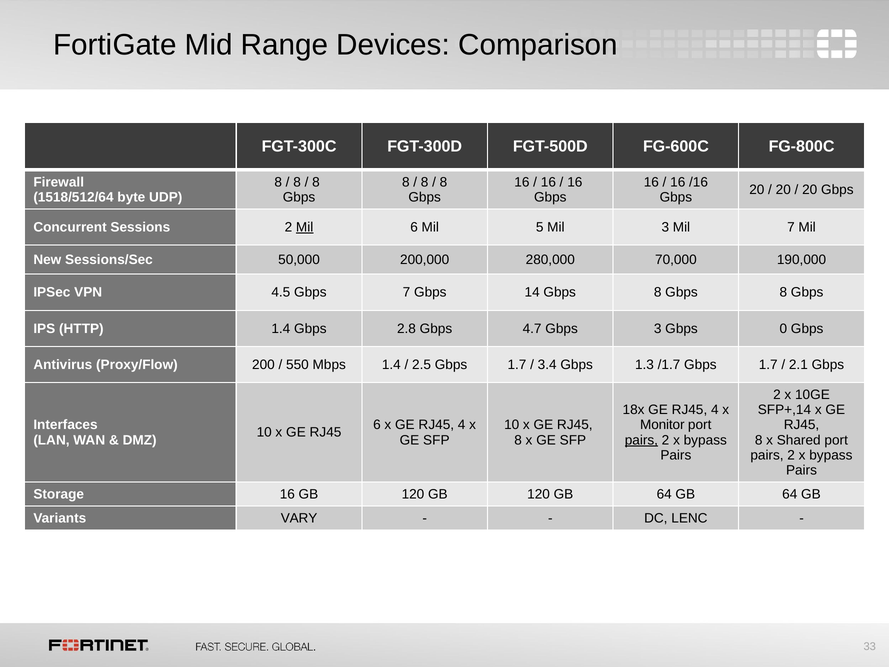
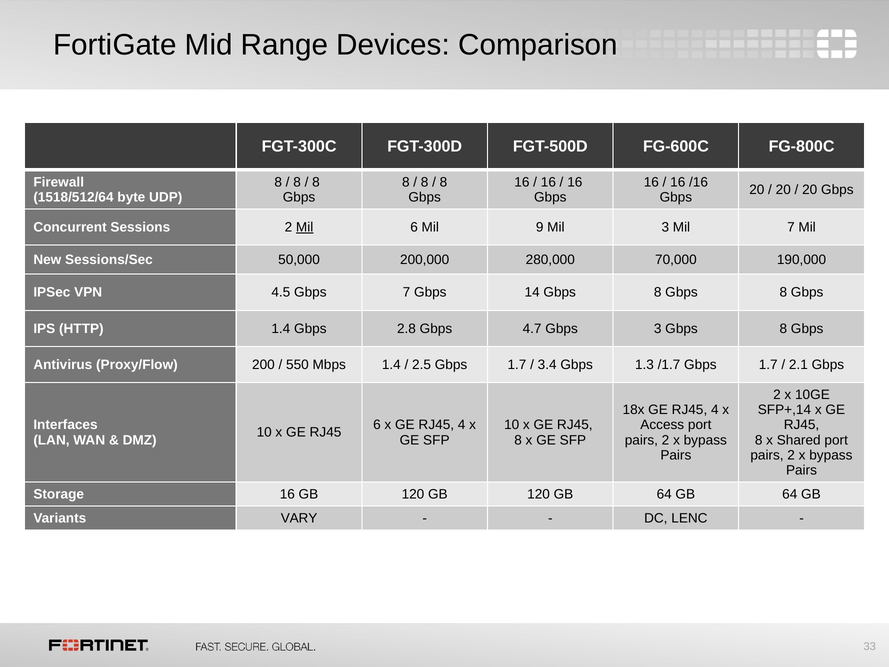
5: 5 -> 9 (540, 227)
3 Gbps 0: 0 -> 8 (783, 328)
Monitor: Monitor -> Access (662, 425)
pairs underline: present -> none (641, 440)
